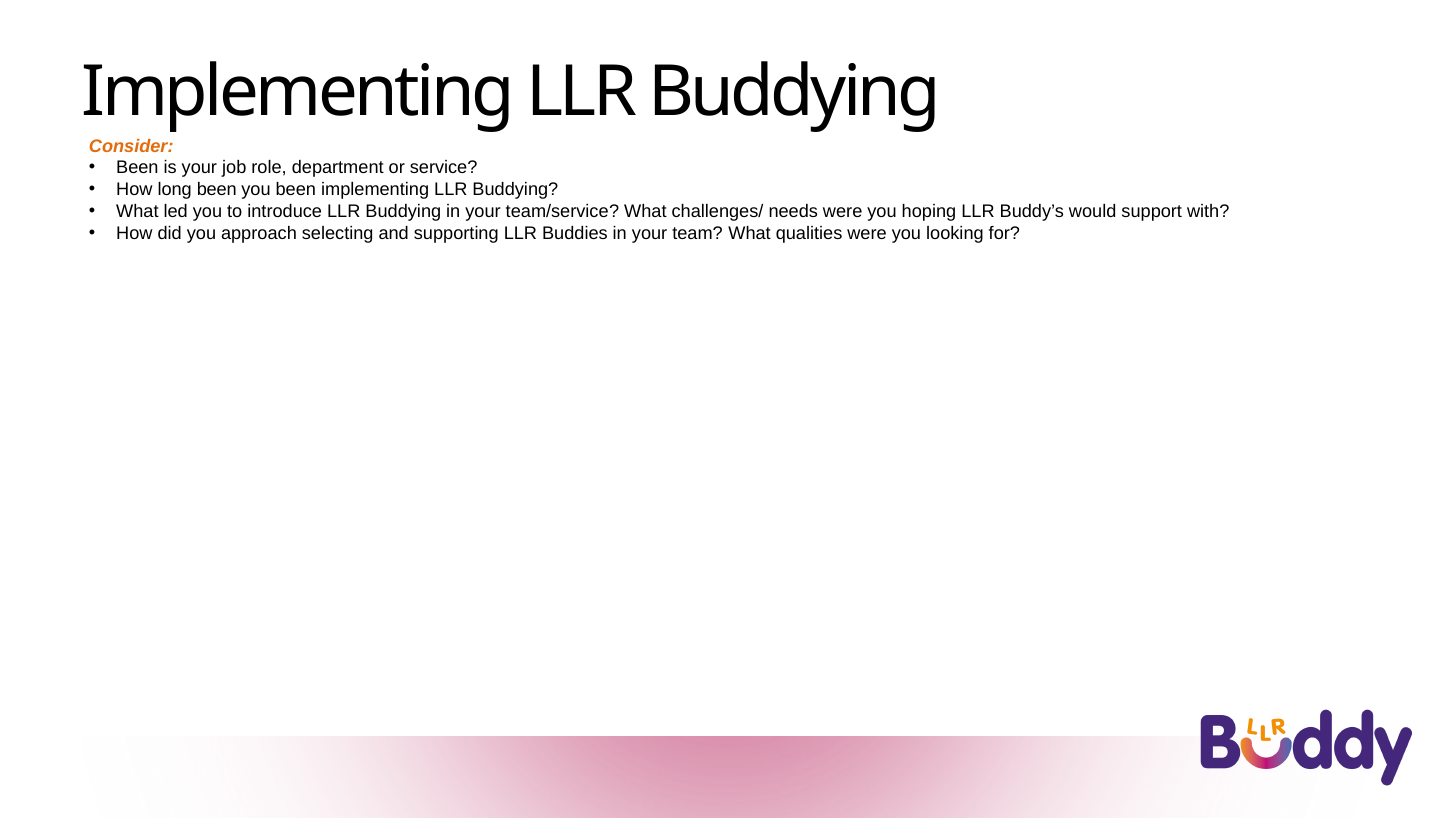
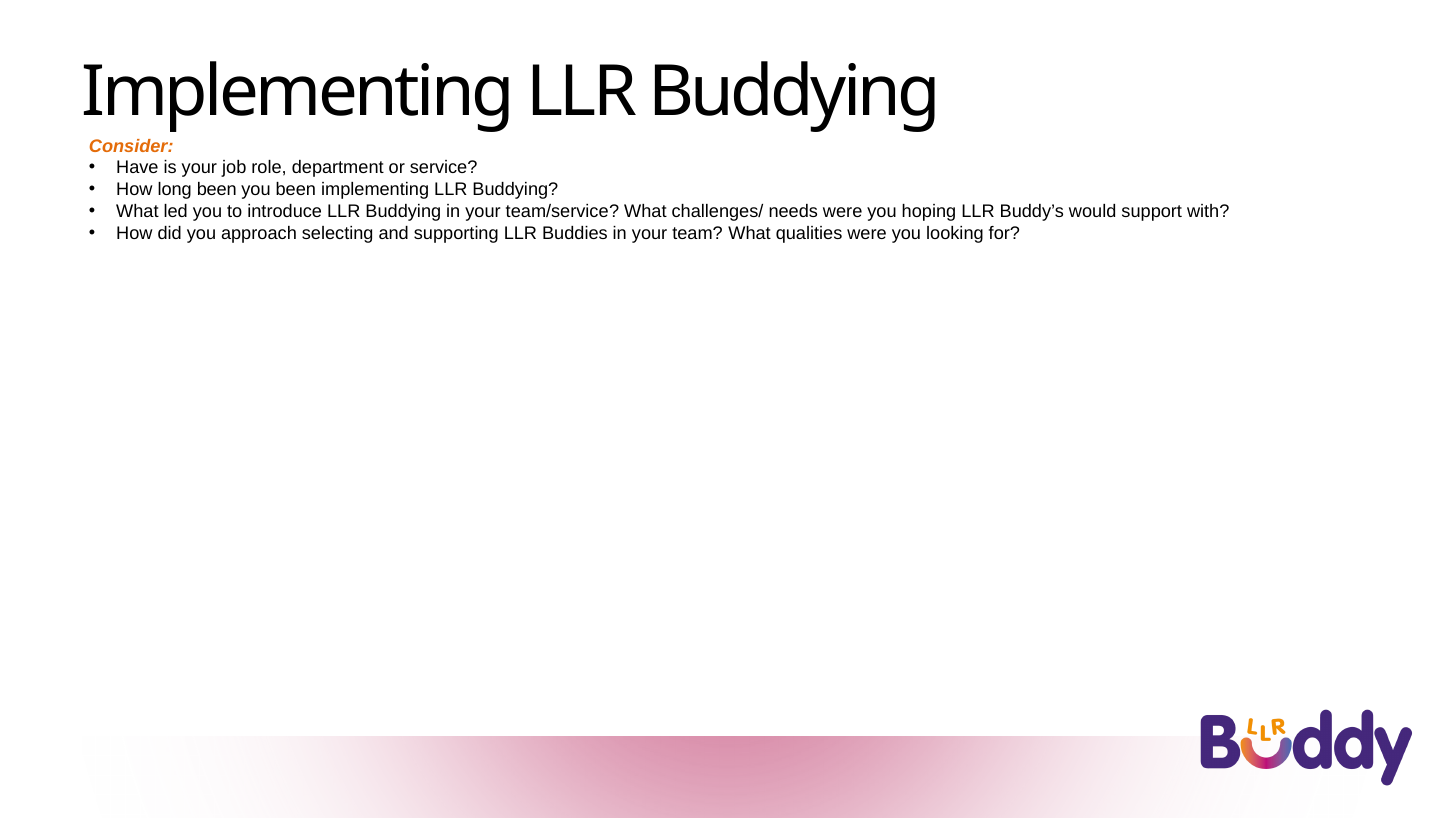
Been: Been -> Have (137, 168)
